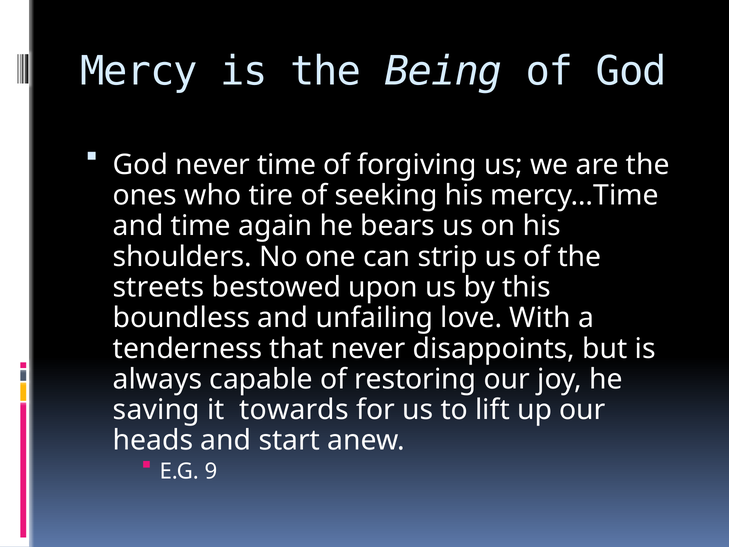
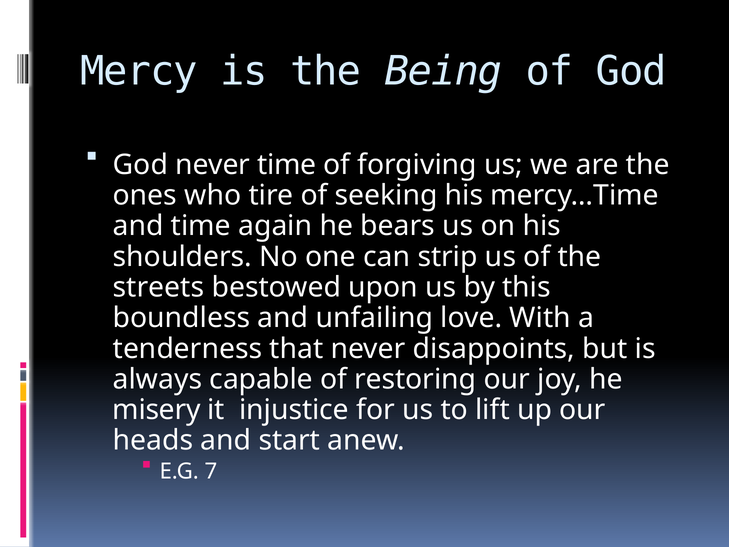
saving: saving -> misery (156, 410)
towards: towards -> injustice (294, 410)
9: 9 -> 7 (211, 471)
